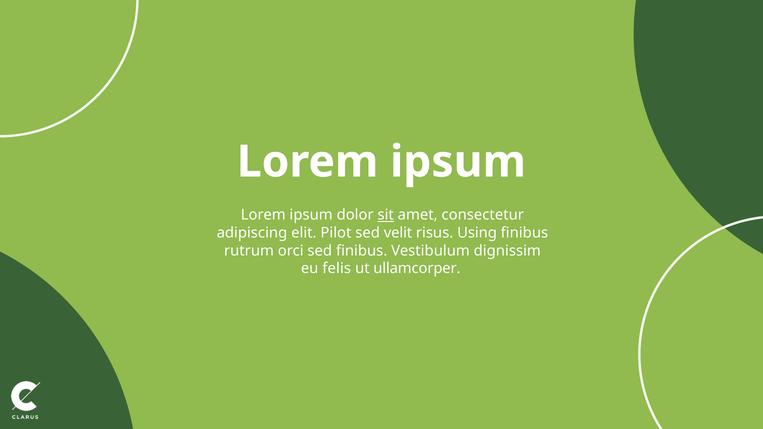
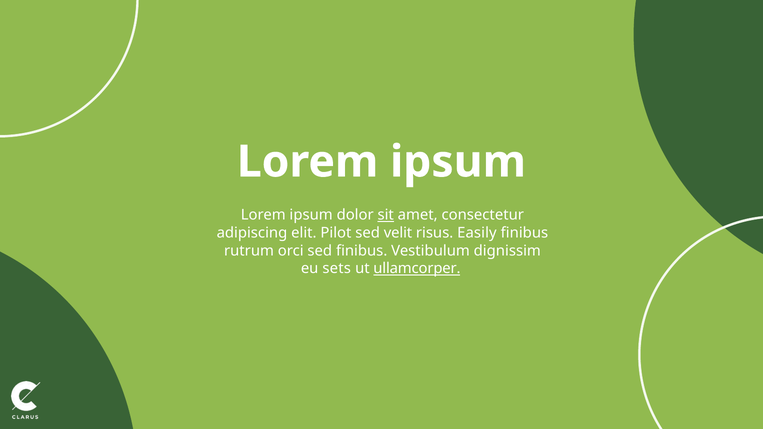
Using: Using -> Easily (477, 233)
felis: felis -> sets (337, 269)
ullamcorper underline: none -> present (417, 269)
